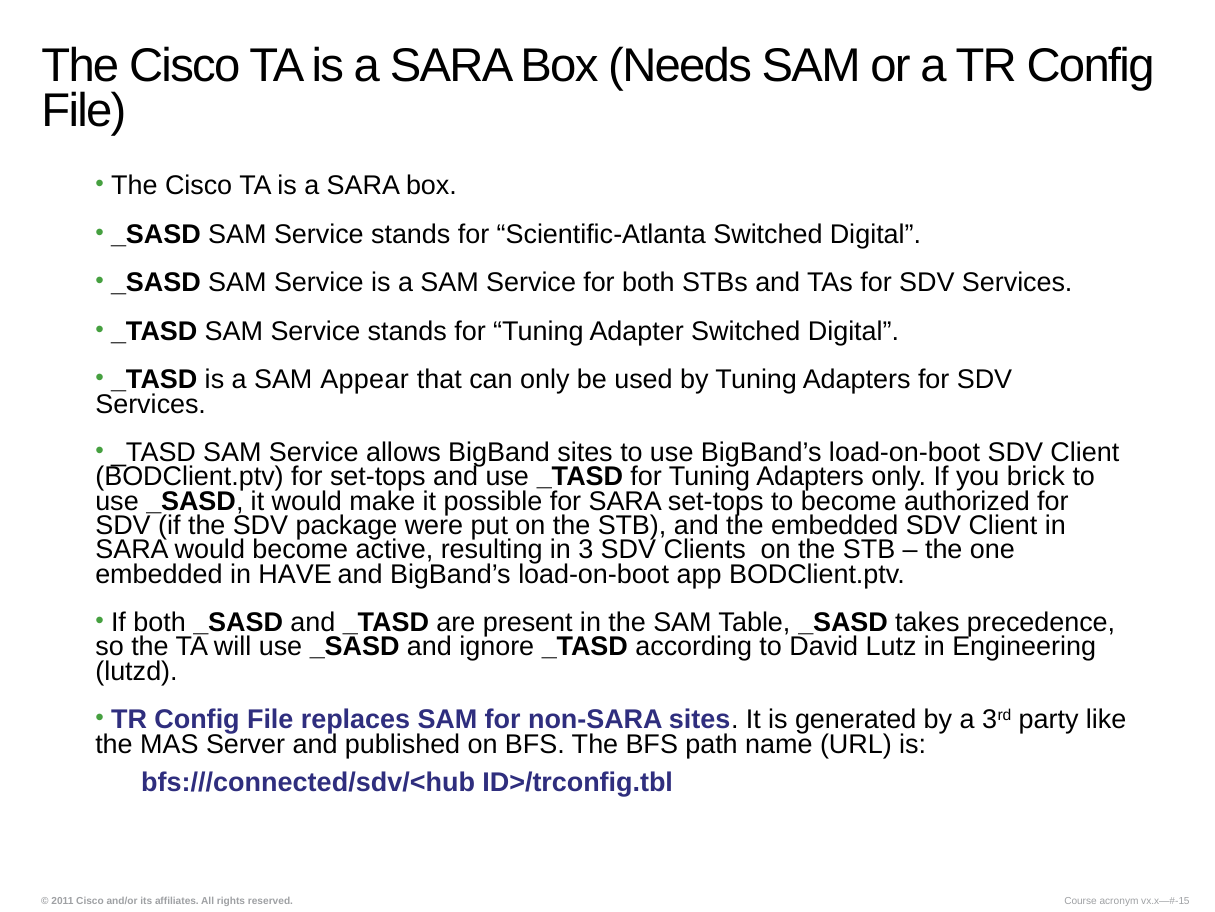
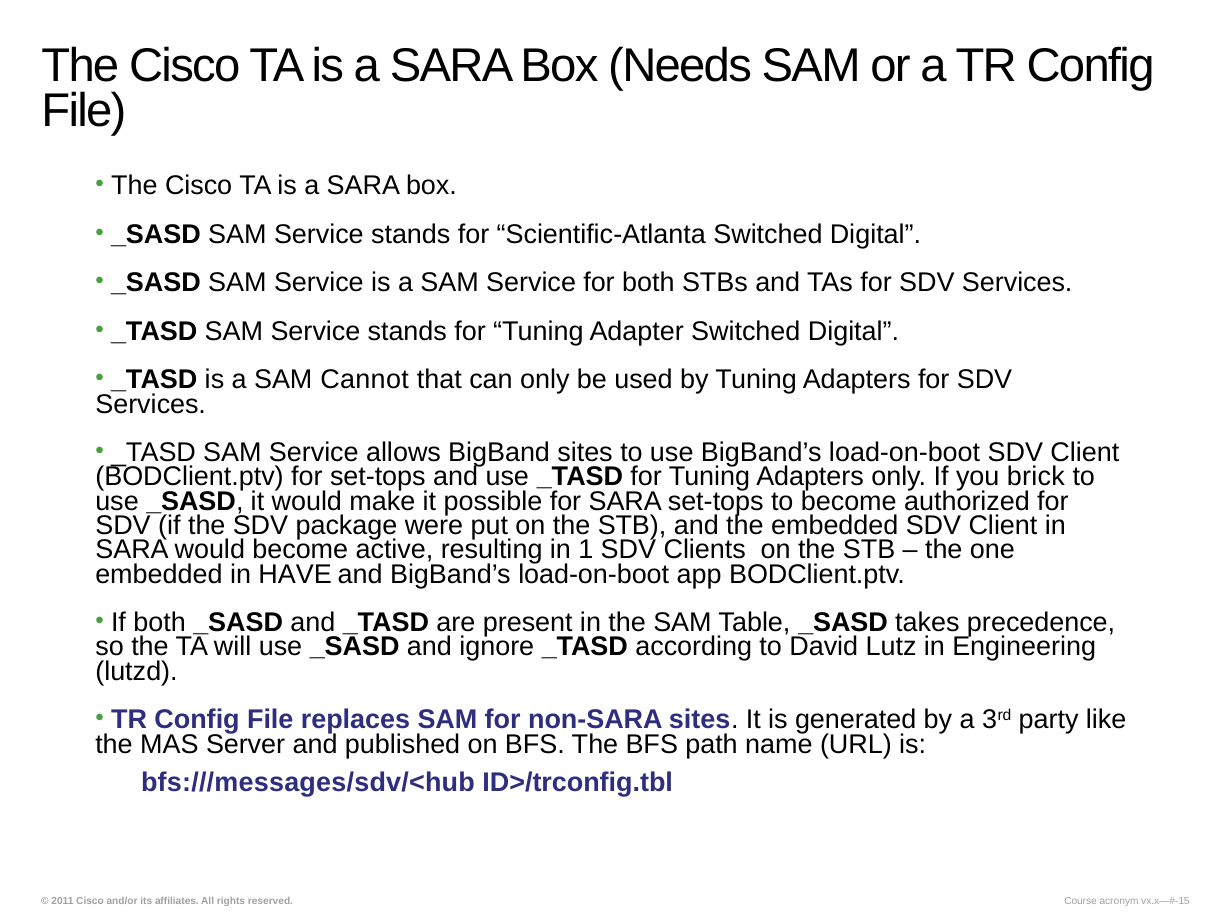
Appear: Appear -> Cannot (365, 380)
3: 3 -> 1 (586, 549)
bfs:///connected/sdv/<hub: bfs:///connected/sdv/<hub -> bfs:///messages/sdv/<hub (308, 782)
